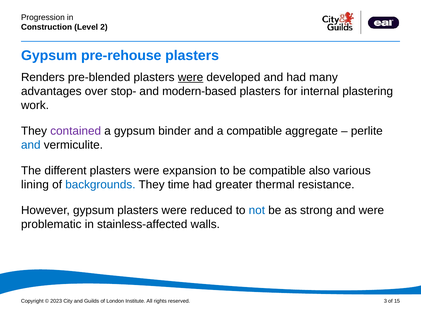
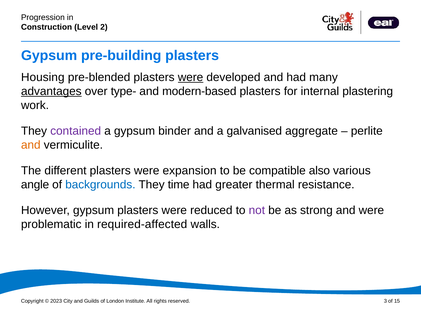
pre-rehouse: pre-rehouse -> pre-building (121, 56)
Renders: Renders -> Housing (43, 77)
advantages underline: none -> present (51, 91)
stop-: stop- -> type- (124, 91)
a compatible: compatible -> galvanised (254, 131)
and colour: blue -> orange (31, 145)
lining: lining -> angle (35, 185)
not colour: blue -> purple (257, 211)
stainless-affected: stainless-affected -> required-affected (142, 225)
